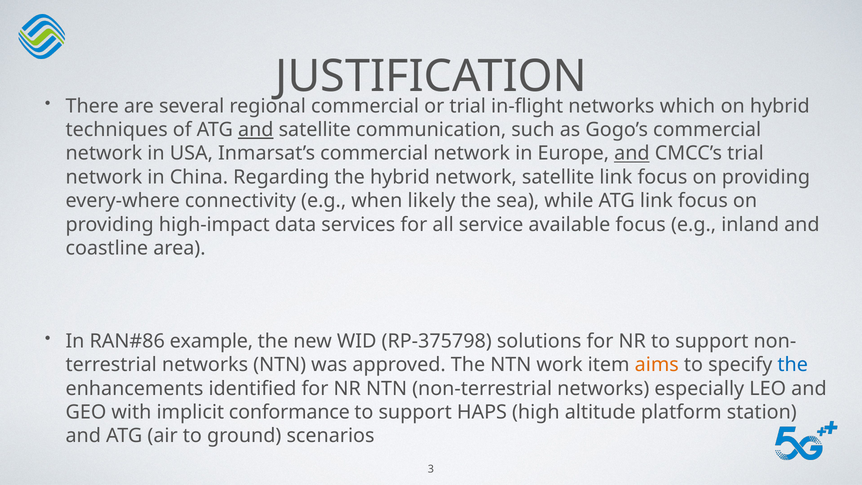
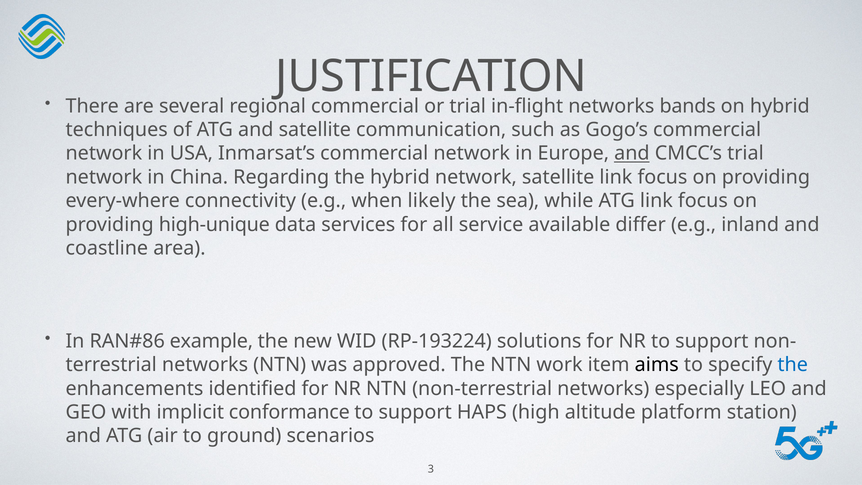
which: which -> bands (688, 106)
and underline: present -> none (256, 130)
high-impact: high-impact -> high-unique (214, 225)
available focus: focus -> differ (641, 225)
RP-375798: RP-375798 -> RP-193224 (437, 341)
aims colour: orange -> black (657, 365)
